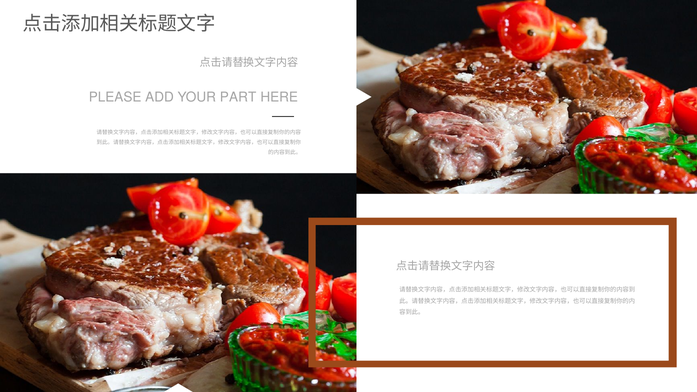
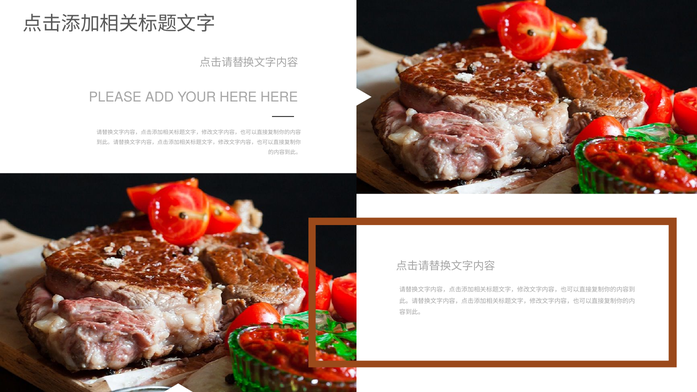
YOUR PART: PART -> HERE (238, 97)
